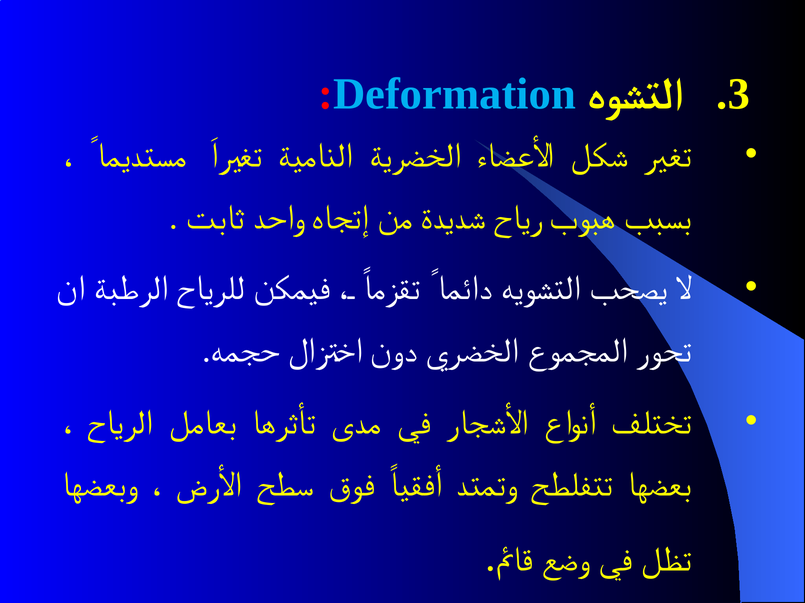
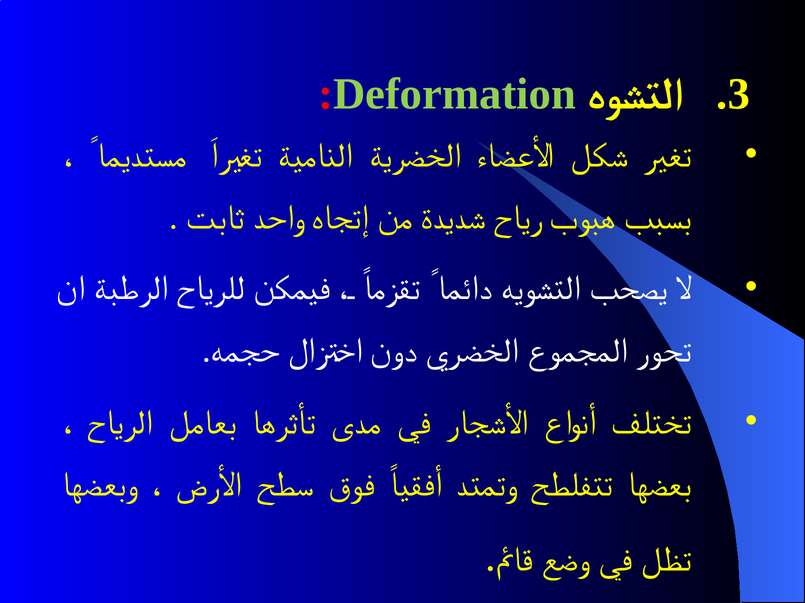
Deformation colour: light blue -> light green (455, 94)
